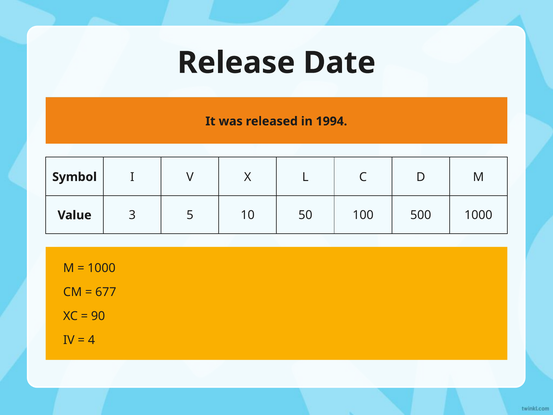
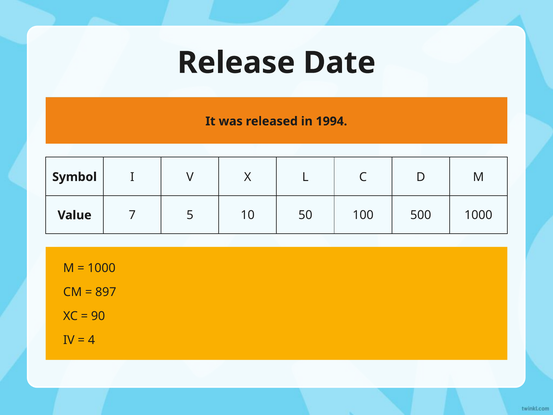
3: 3 -> 7 (132, 215)
677: 677 -> 897 (106, 292)
